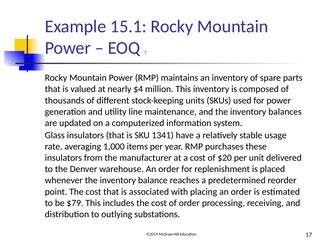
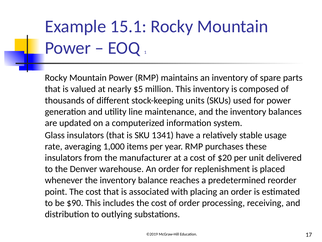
$4: $4 -> $5 (138, 89)
$79: $79 -> $90 (75, 203)
